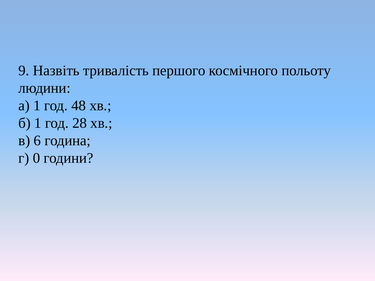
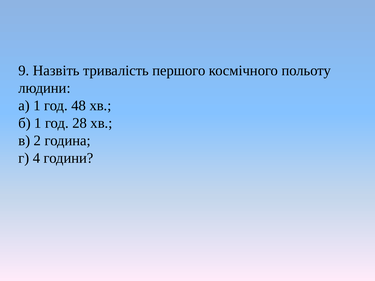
6: 6 -> 2 (37, 141)
0: 0 -> 4 (36, 158)
